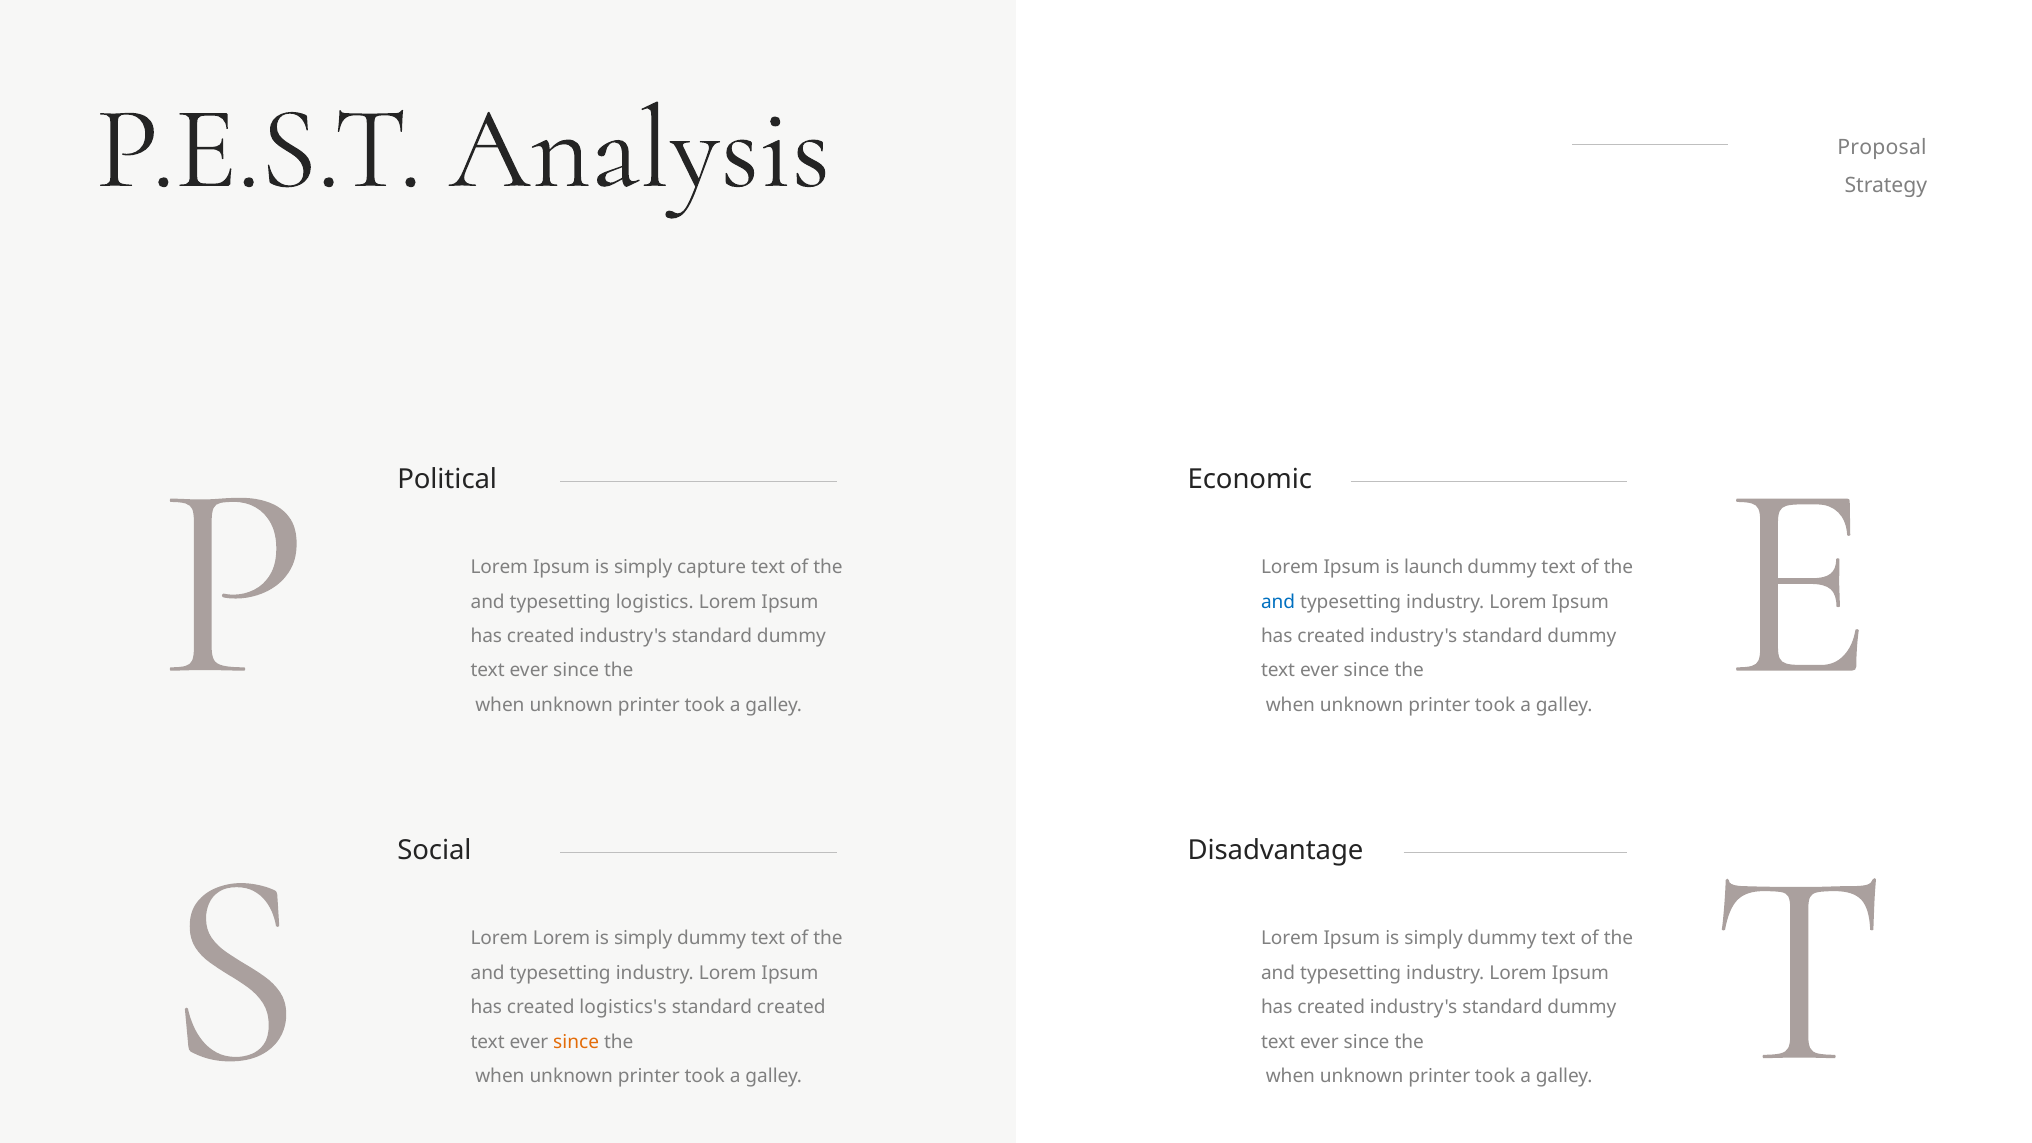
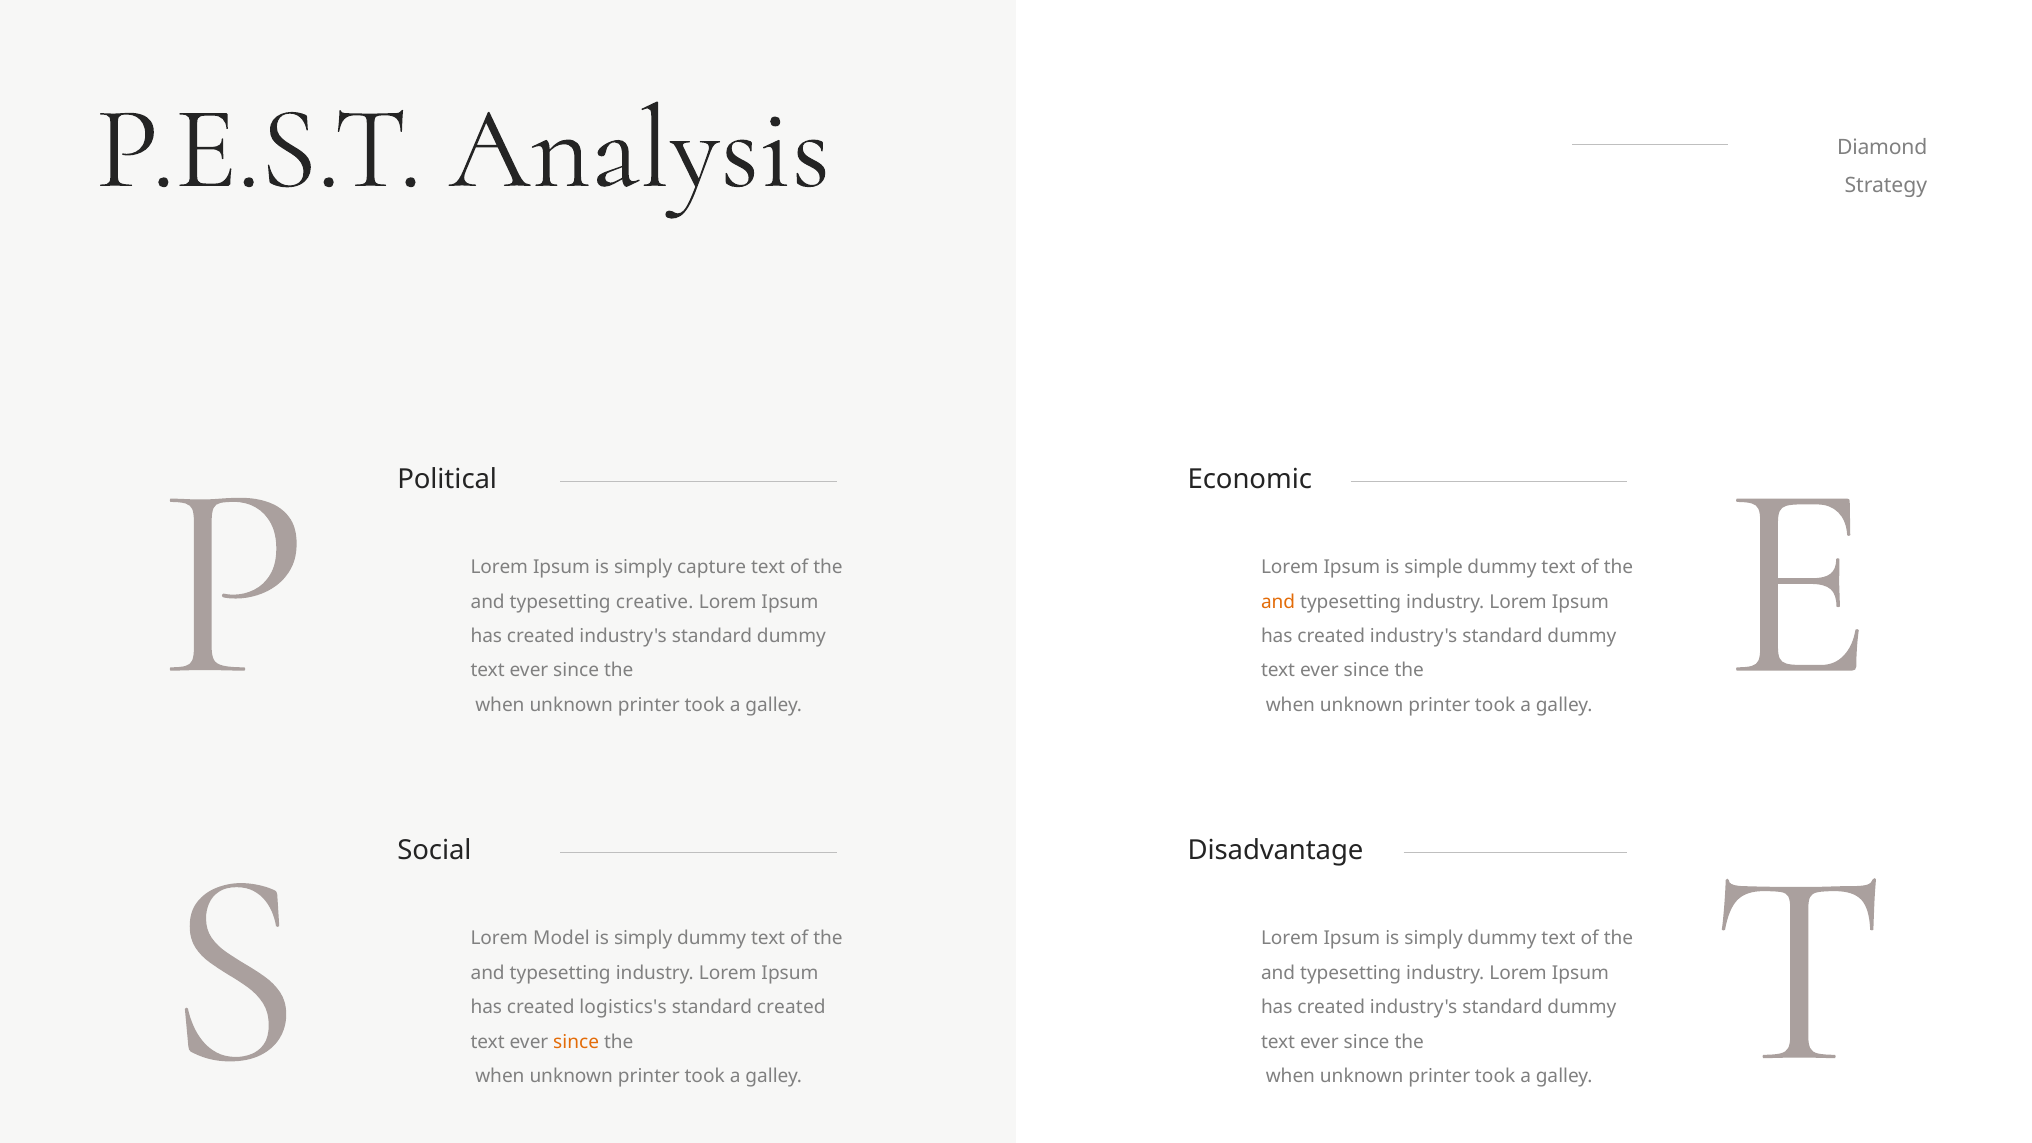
Proposal: Proposal -> Diamond (1882, 148)
launch: launch -> simple (1434, 567)
logistics: logistics -> creative (655, 602)
and colour: blue -> orange (1278, 602)
Lorem Lorem: Lorem -> Model (561, 939)
